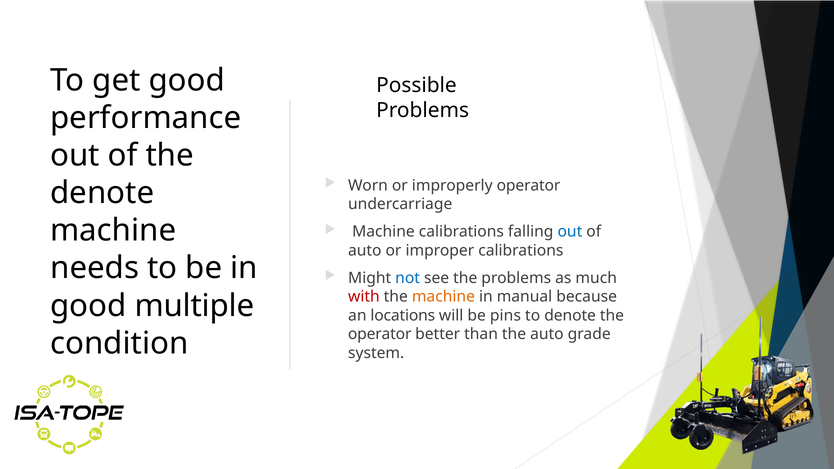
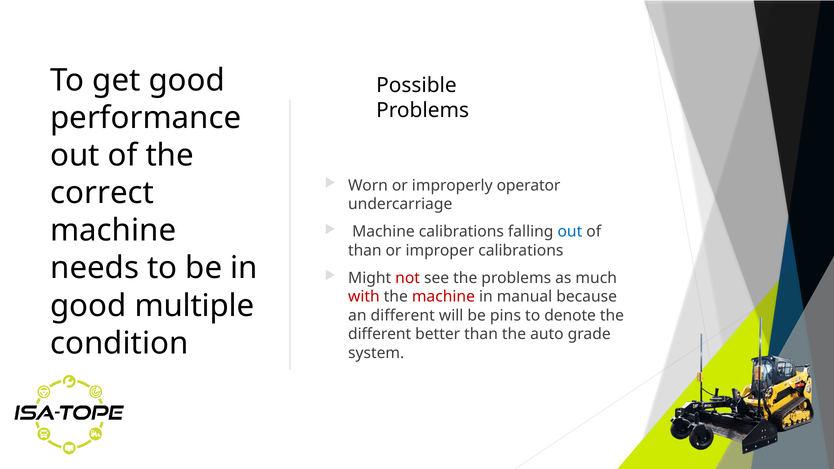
denote: denote -> correct (102, 193)
auto: auto -> than (365, 251)
not colour: blue -> red (408, 278)
machine colour: orange -> red (443, 297)
an locations: locations -> different (403, 316)
operator: operator -> different (380, 334)
